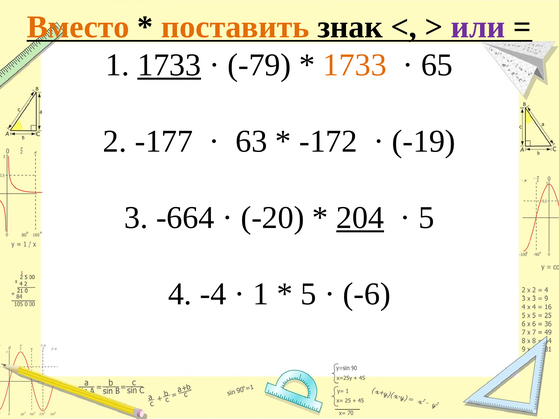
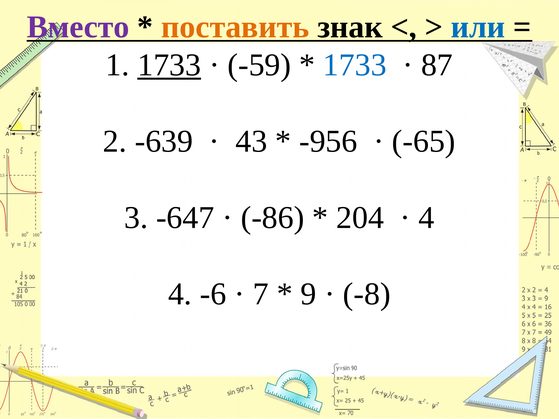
Вместо colour: orange -> purple (78, 27)
или colour: purple -> blue (478, 27)
-79: -79 -> -59 (259, 65)
1733 colour: orange -> blue (355, 65)
65: 65 -> 87 (437, 65)
-177: -177 -> -639 (164, 141)
63: 63 -> 43 (251, 141)
-172: -172 -> -956 (328, 141)
-19: -19 -> -65 (424, 141)
-664: -664 -> -647 (185, 218)
-20: -20 -> -86 (273, 218)
204 underline: present -> none (360, 218)
5: 5 -> 4 (426, 218)
-4: -4 -> -6 (213, 294)
1: 1 -> 7 (261, 294)
5: 5 -> 9 (308, 294)
-6: -6 -> -8 (367, 294)
